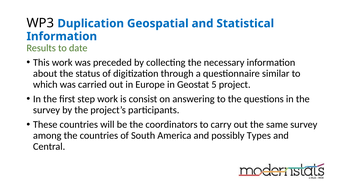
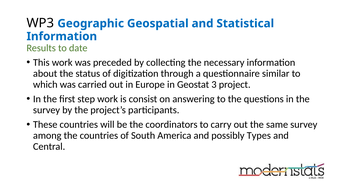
Duplication: Duplication -> Geographic (91, 23)
5: 5 -> 3 (214, 84)
